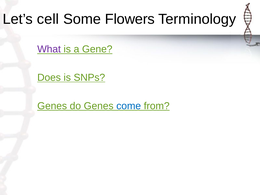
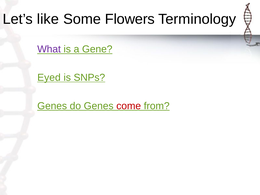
cell: cell -> like (48, 19)
Does: Does -> Eyed (49, 78)
come colour: blue -> red (129, 106)
